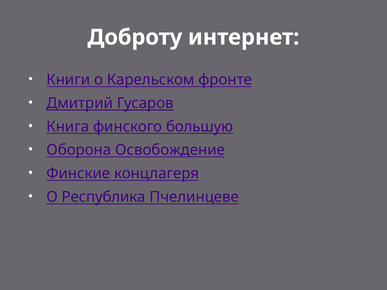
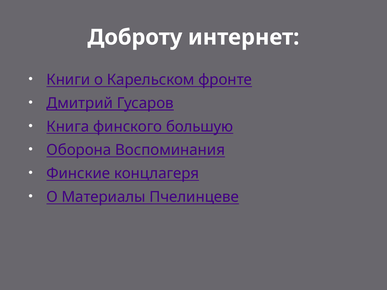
Освобождение: Освобождение -> Воспоминания (170, 150)
Республика: Республика -> Материалы (104, 197)
